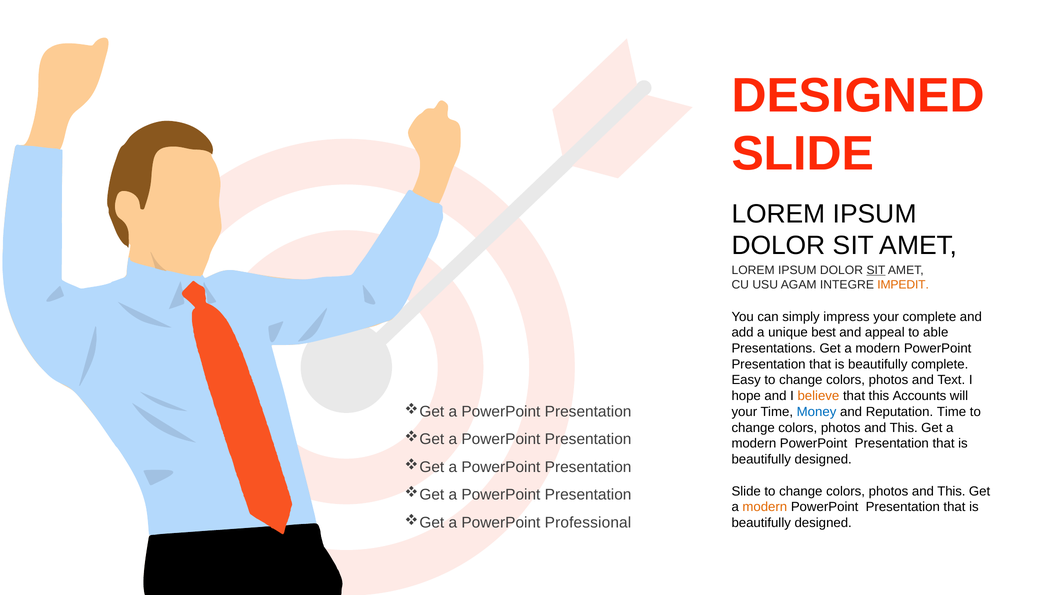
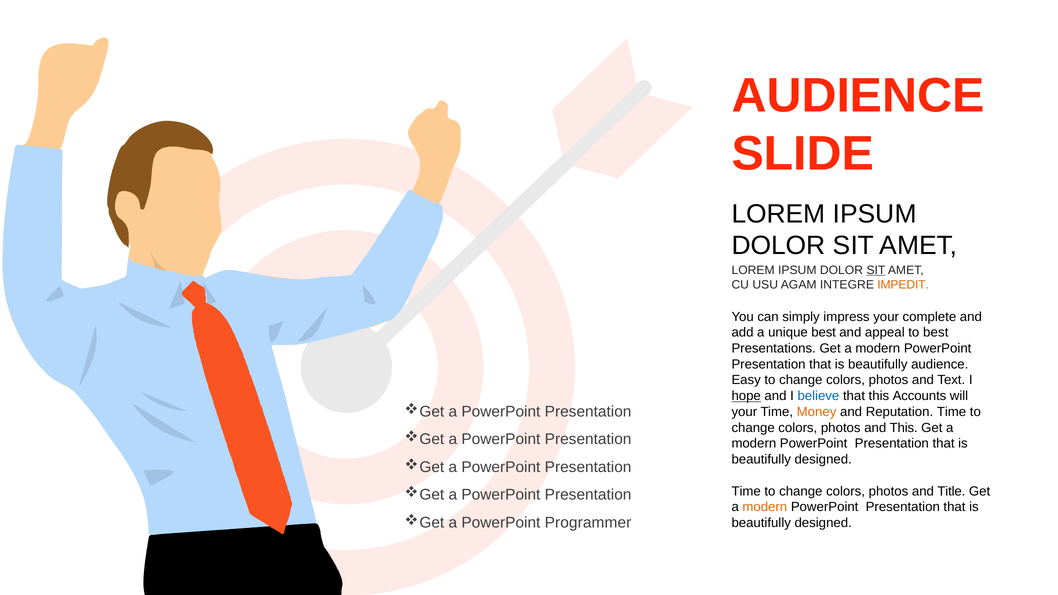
DESIGNED: DESIGNED -> AUDIENCE (858, 96)
to able: able -> best (936, 333)
beautifully complete: complete -> audience (940, 364)
hope underline: none -> present (746, 396)
believe colour: orange -> blue (818, 396)
Money colour: blue -> orange (817, 412)
Slide: Slide -> Time (746, 491)
This: This -> Title (951, 491)
Professional: Professional -> Programmer (588, 523)
